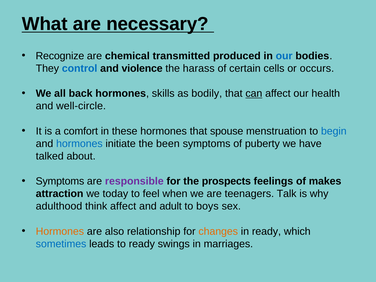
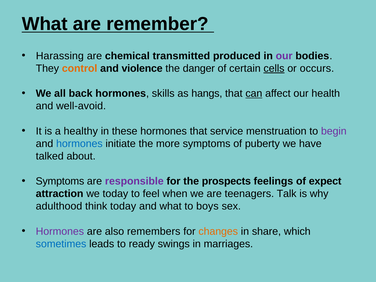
necessary: necessary -> remember (157, 24)
Recognize: Recognize -> Harassing (60, 56)
our colour: blue -> purple (284, 56)
control colour: blue -> orange (80, 68)
harass: harass -> danger (199, 68)
cells underline: none -> present (274, 68)
bodily: bodily -> hangs (207, 93)
well-circle: well-circle -> well-avoid (81, 106)
comfort: comfort -> healthy (81, 131)
spouse: spouse -> service (227, 131)
begin colour: blue -> purple (334, 131)
been: been -> more (168, 144)
makes: makes -> expect (325, 181)
think affect: affect -> today (123, 206)
and adult: adult -> what (171, 206)
Hormones colour: orange -> purple (60, 231)
relationship: relationship -> remembers (154, 231)
in ready: ready -> share (266, 231)
